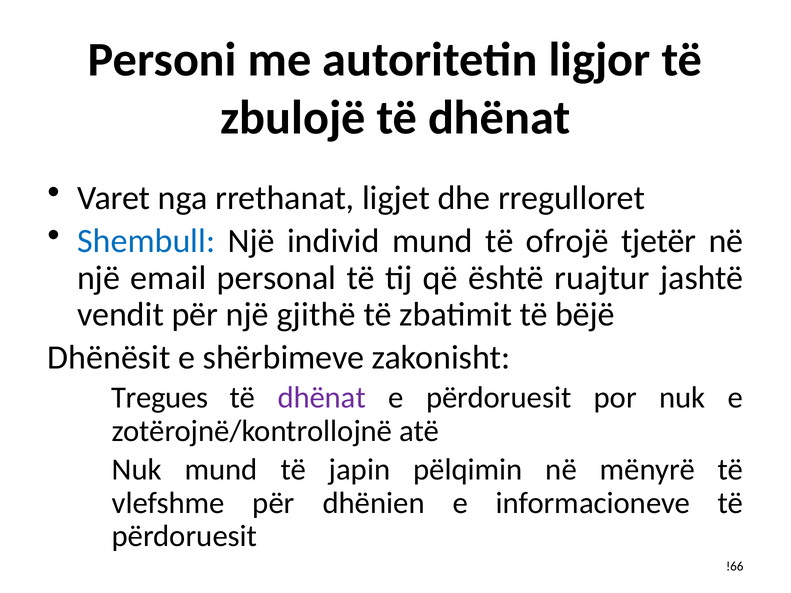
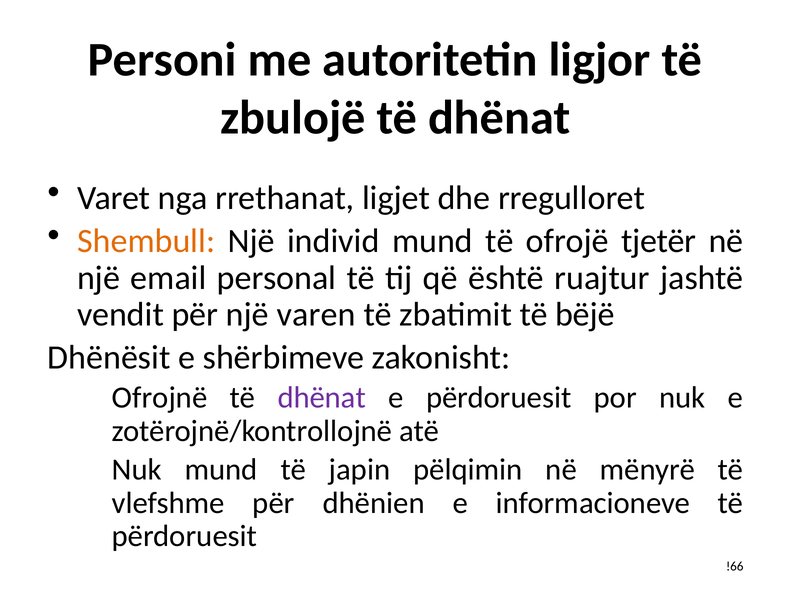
Shembull colour: blue -> orange (146, 241)
gjithë: gjithë -> varen (316, 315)
Tregues: Tregues -> Ofrojnë (160, 398)
